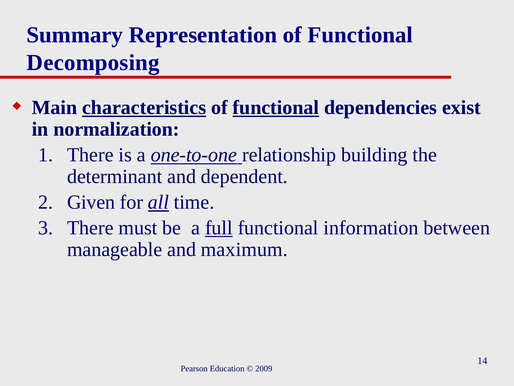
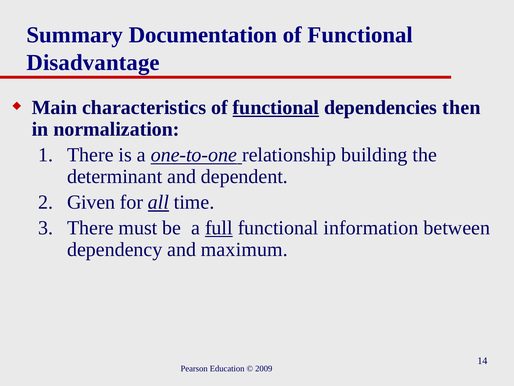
Representation: Representation -> Documentation (203, 35)
Decomposing: Decomposing -> Disadvantage (93, 62)
characteristics underline: present -> none (144, 108)
exist: exist -> then (461, 108)
manageable: manageable -> dependency (115, 249)
